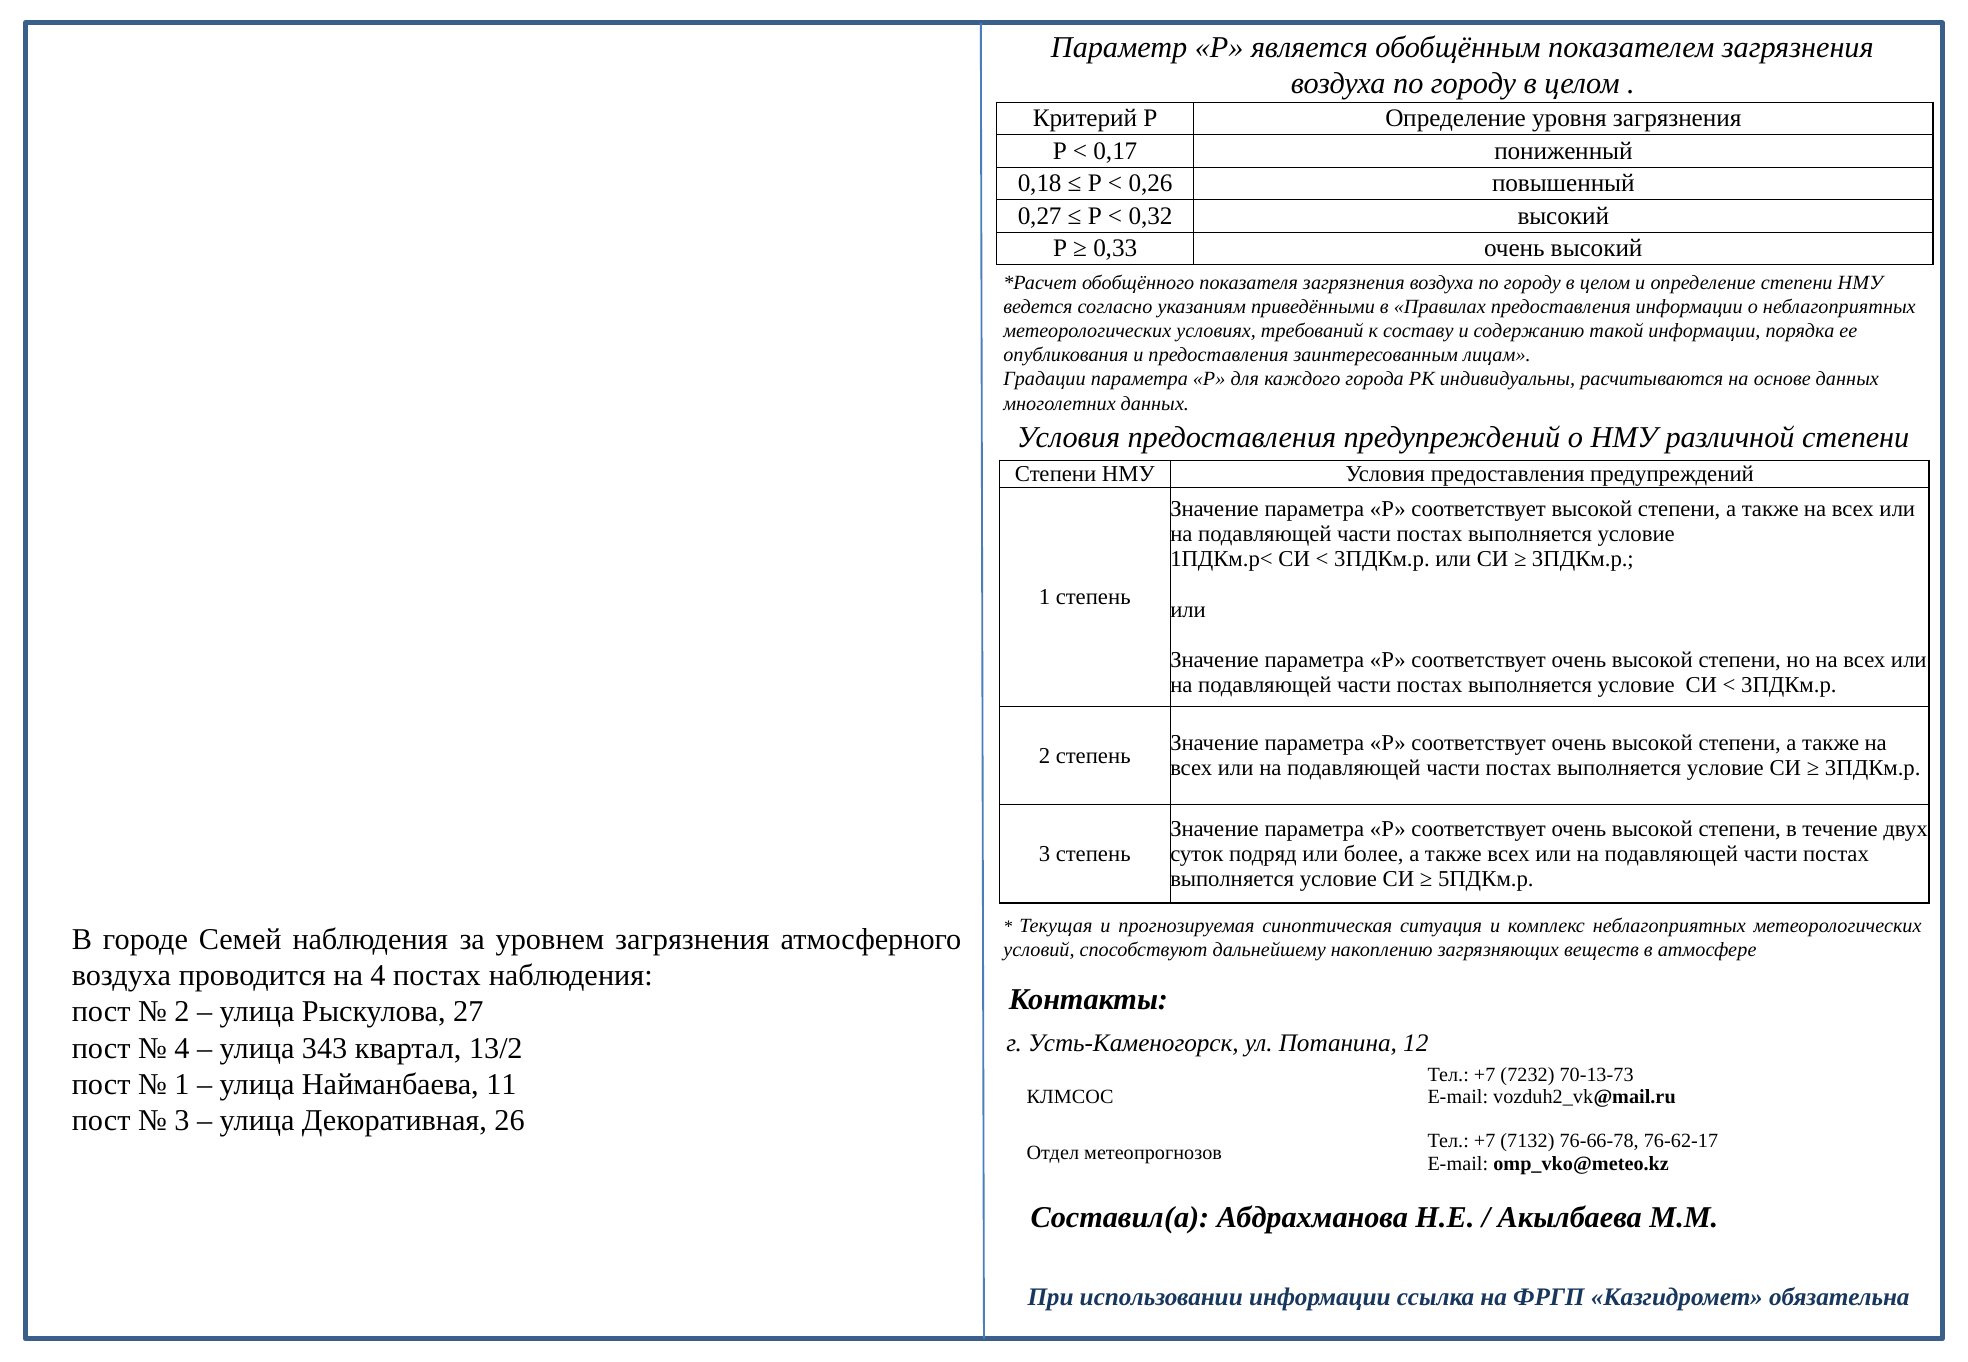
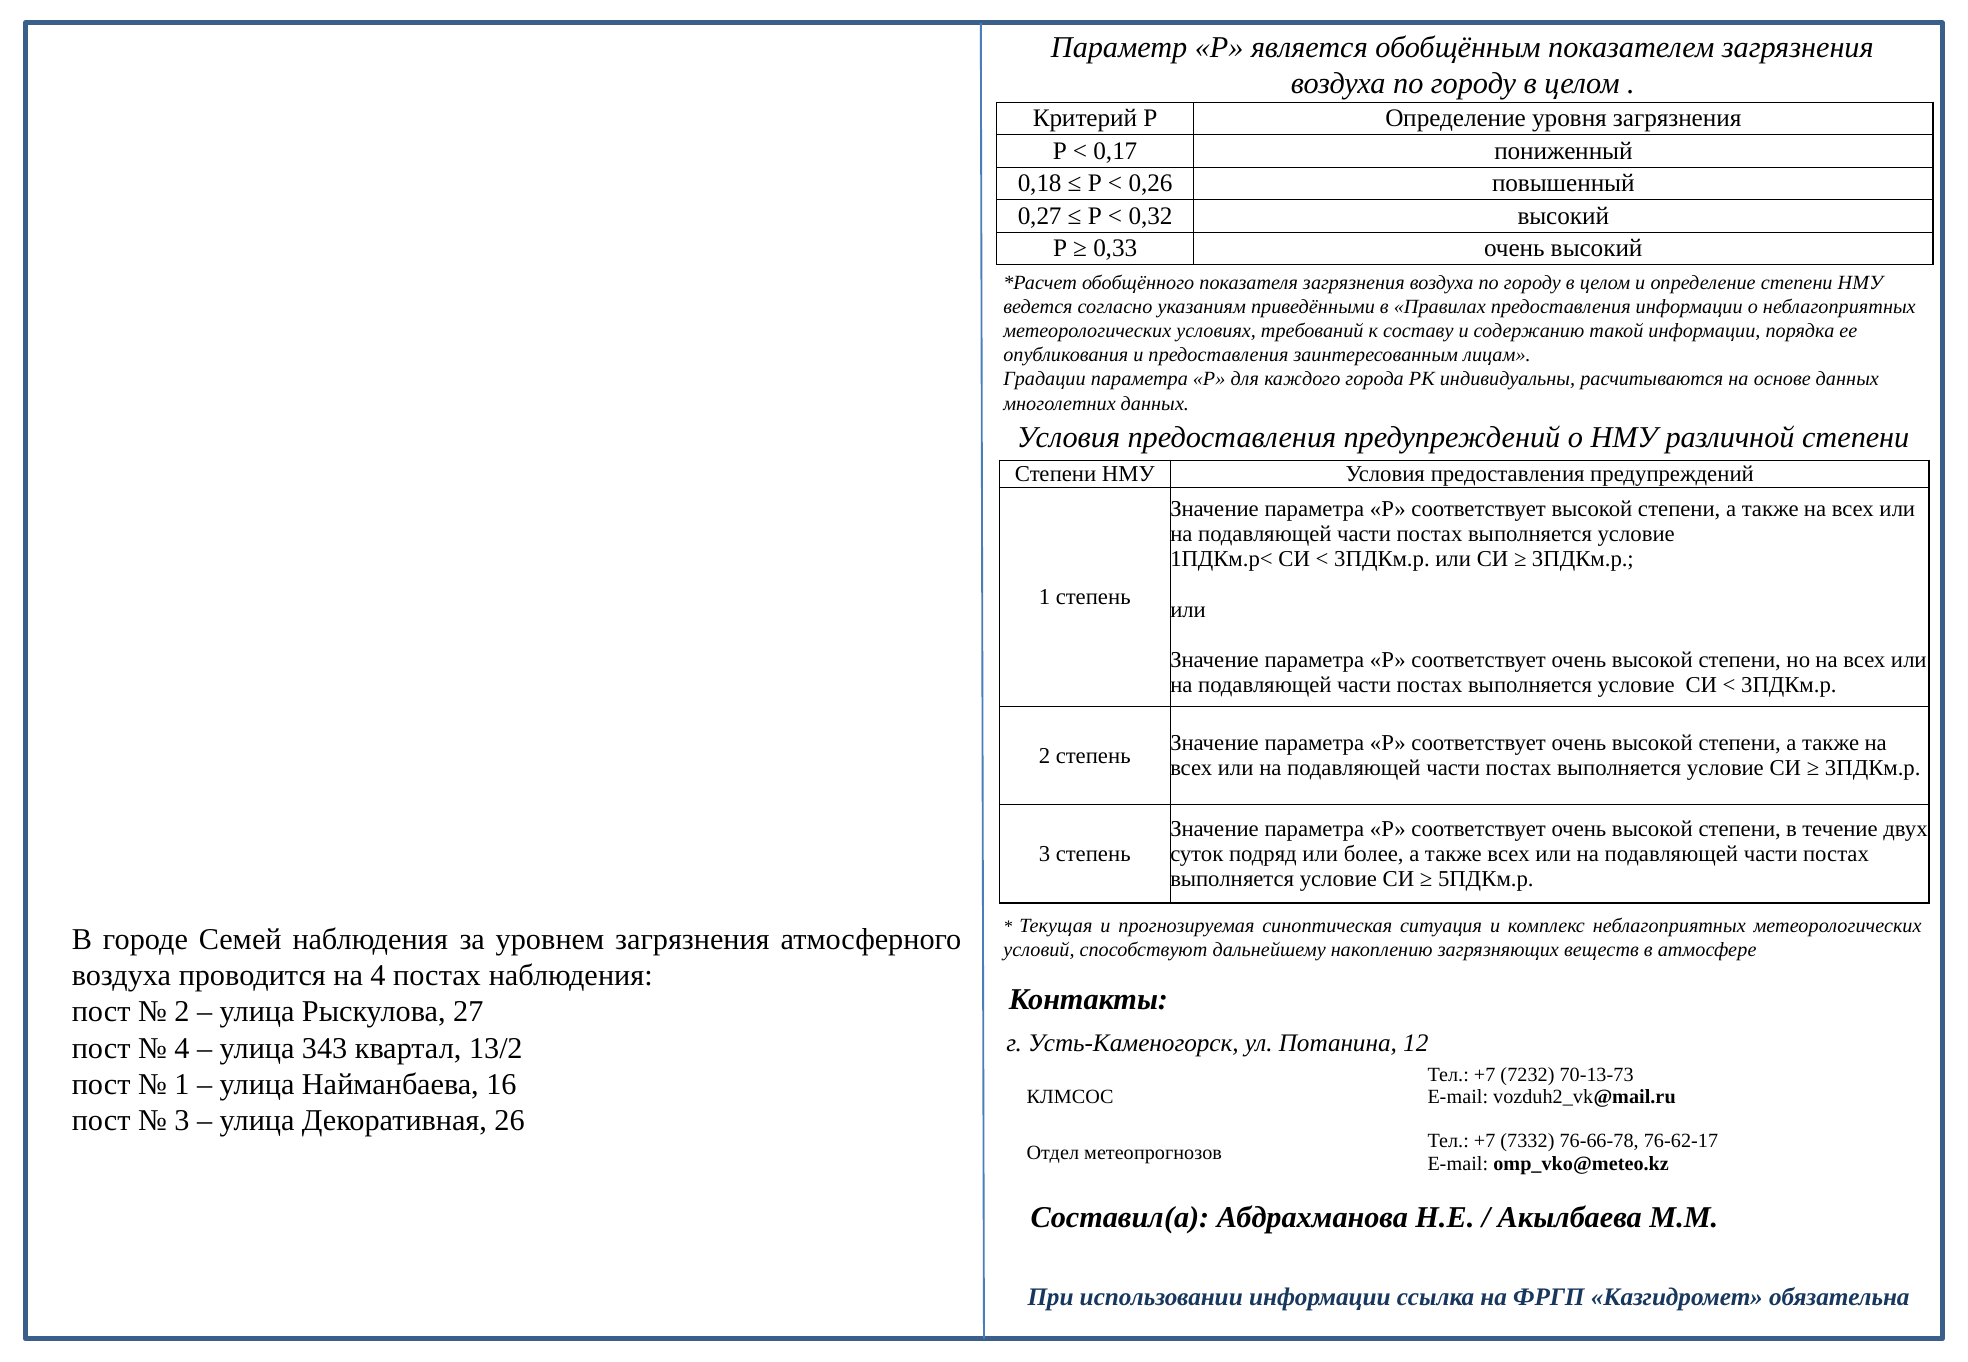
11: 11 -> 16 (501, 1085)
7132: 7132 -> 7332 (1527, 1142)
